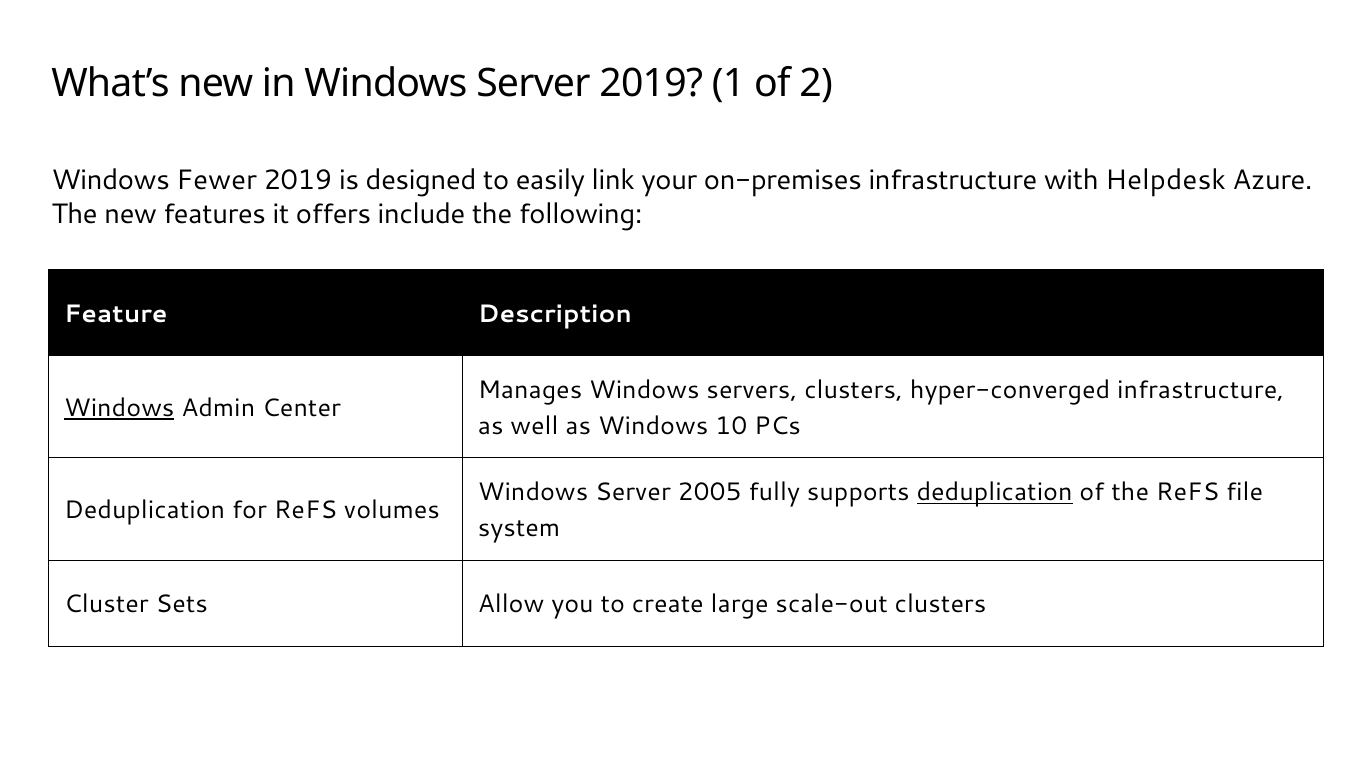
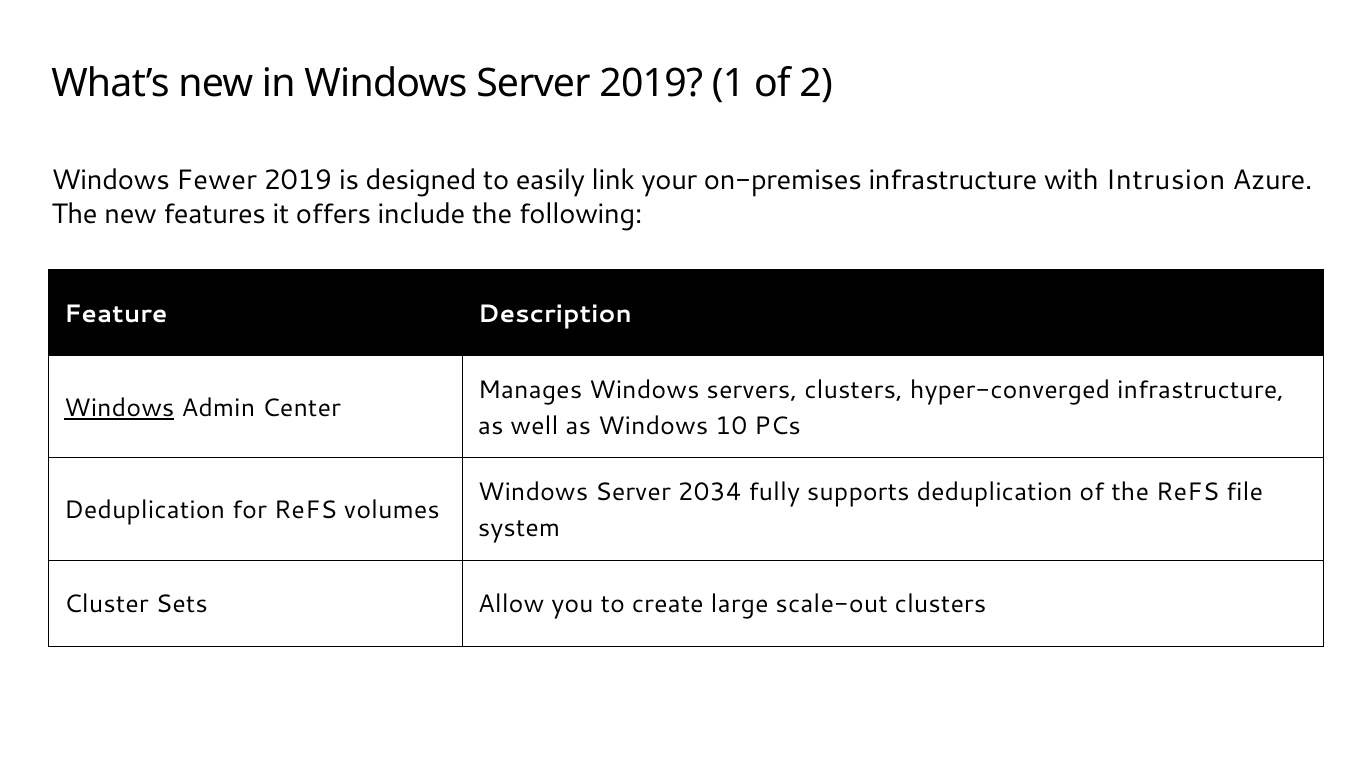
Helpdesk: Helpdesk -> Intrusion (1166, 180)
2005: 2005 -> 2034 (710, 492)
deduplication underline: present -> none (995, 492)
